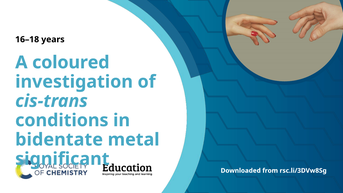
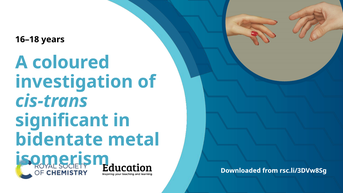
conditions: conditions -> significant (62, 120)
significant: significant -> isomerism (62, 159)
